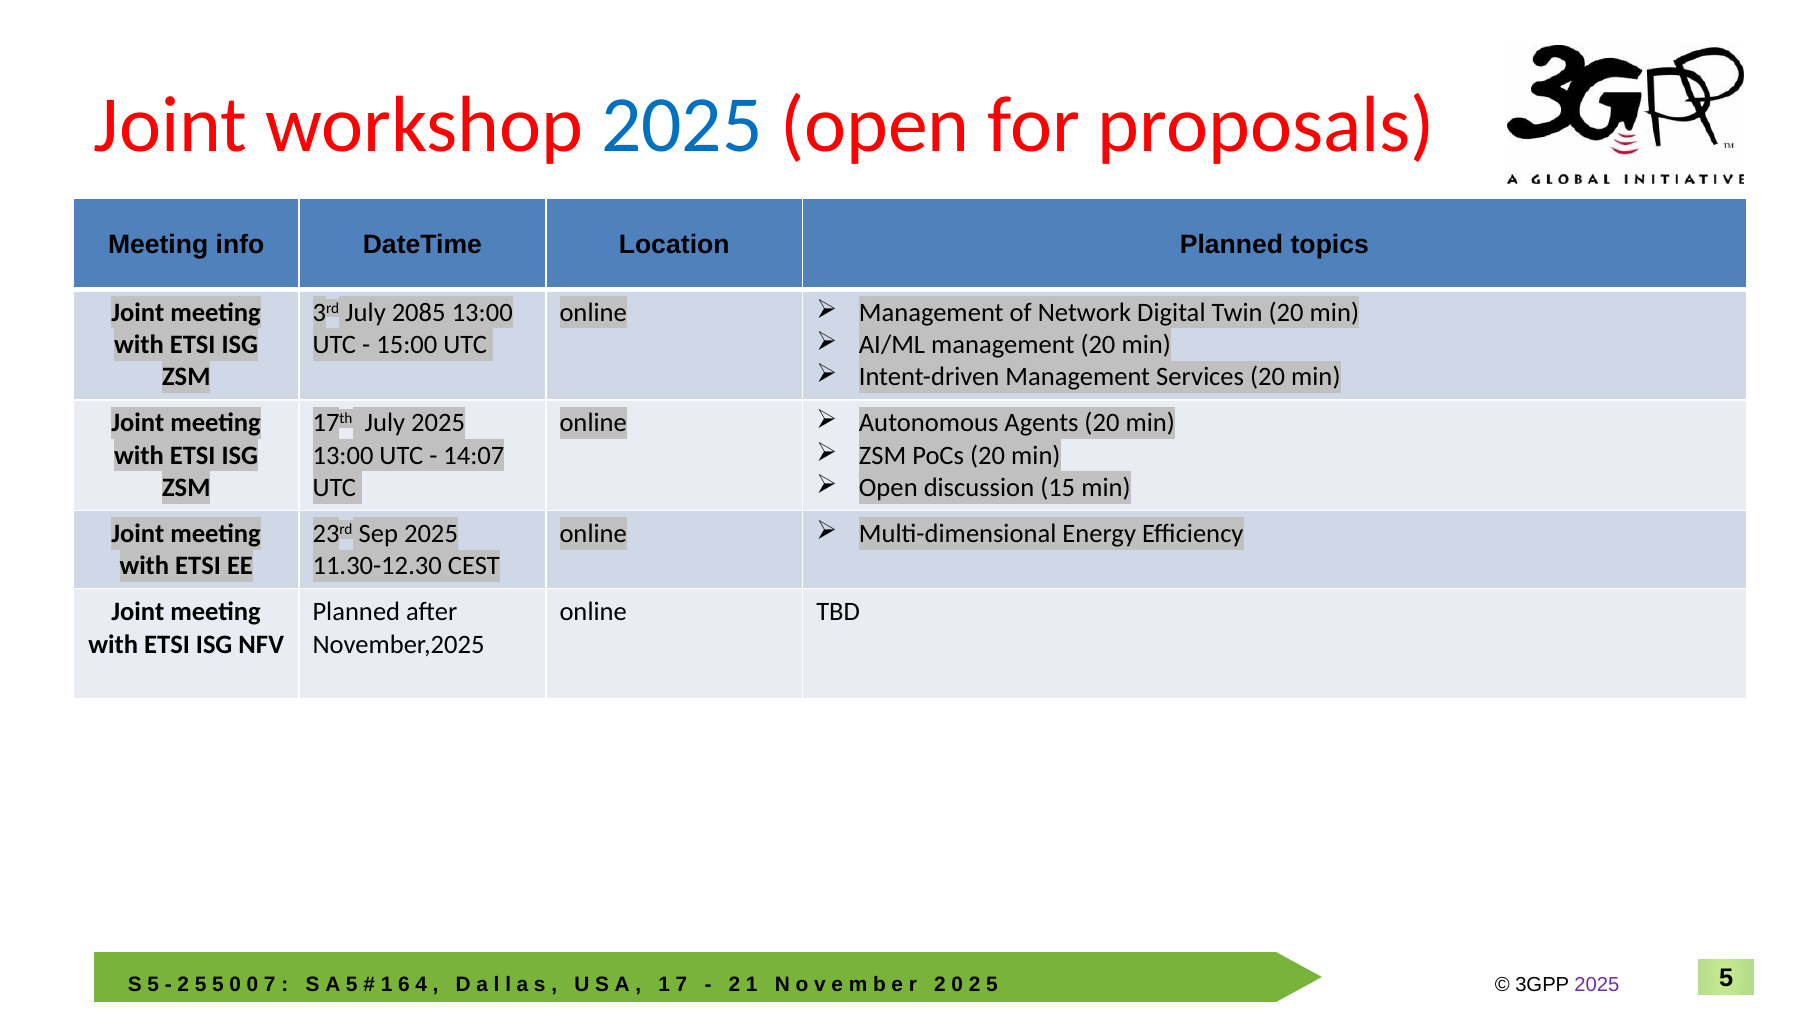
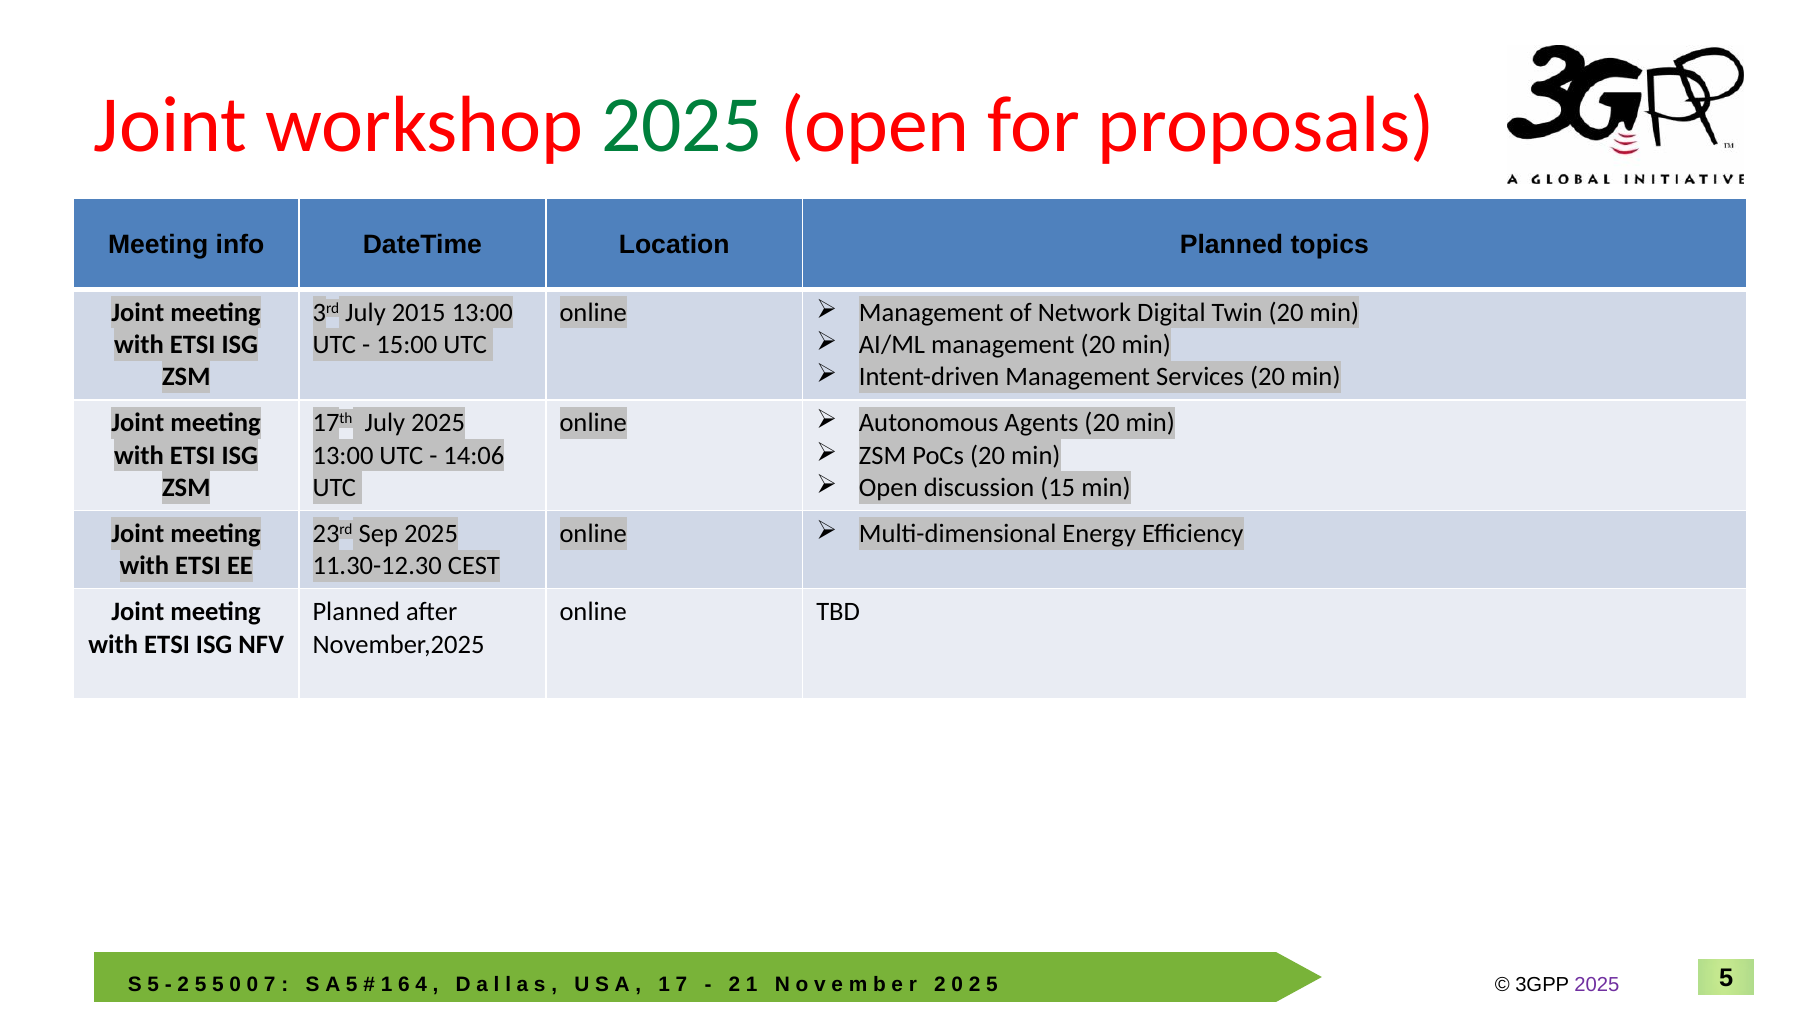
2025 colour: blue -> green (682, 125)
2085: 2085 -> 2015 (419, 312)
14:07: 14:07 -> 14:06 (474, 455)
